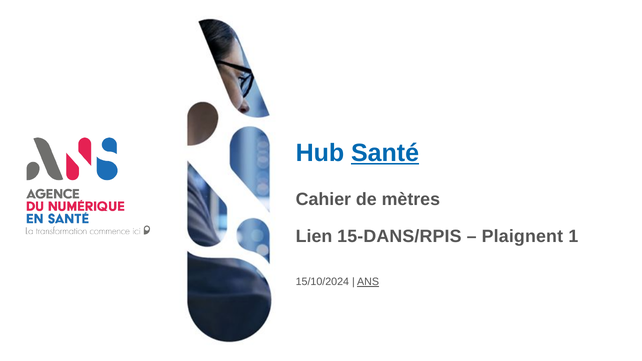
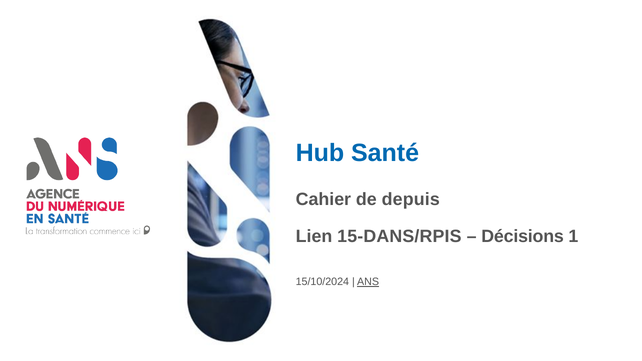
Santé underline: present -> none (385, 153)
mètres: mètres -> depuis (411, 199)
Plaignent: Plaignent -> Décisions (523, 237)
